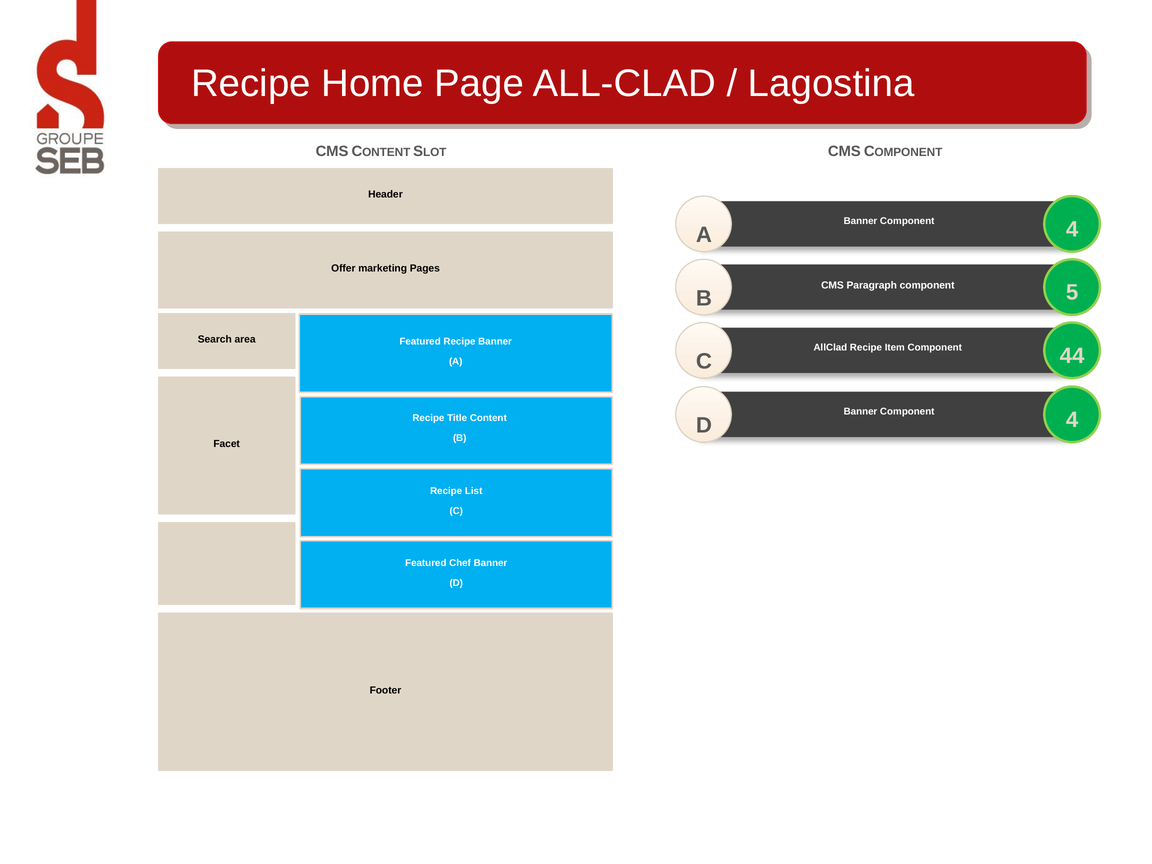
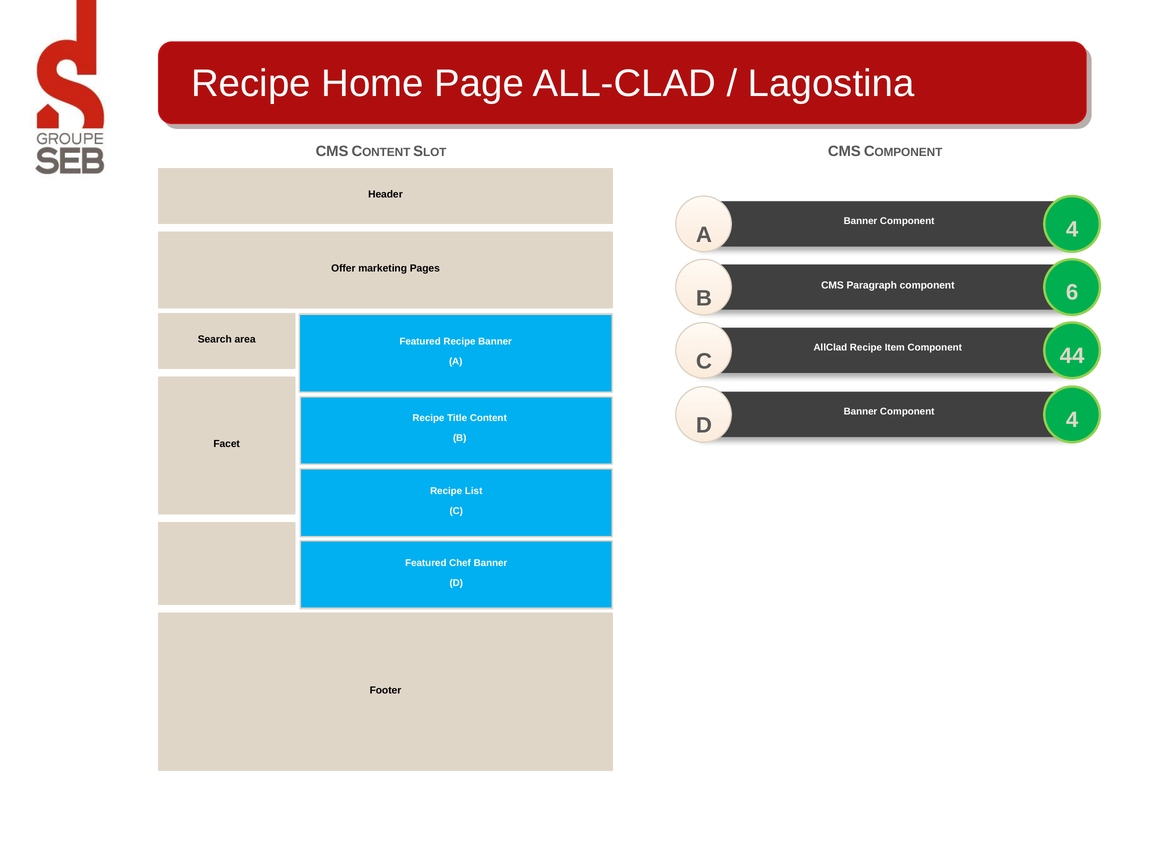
5: 5 -> 6 (1072, 293)
